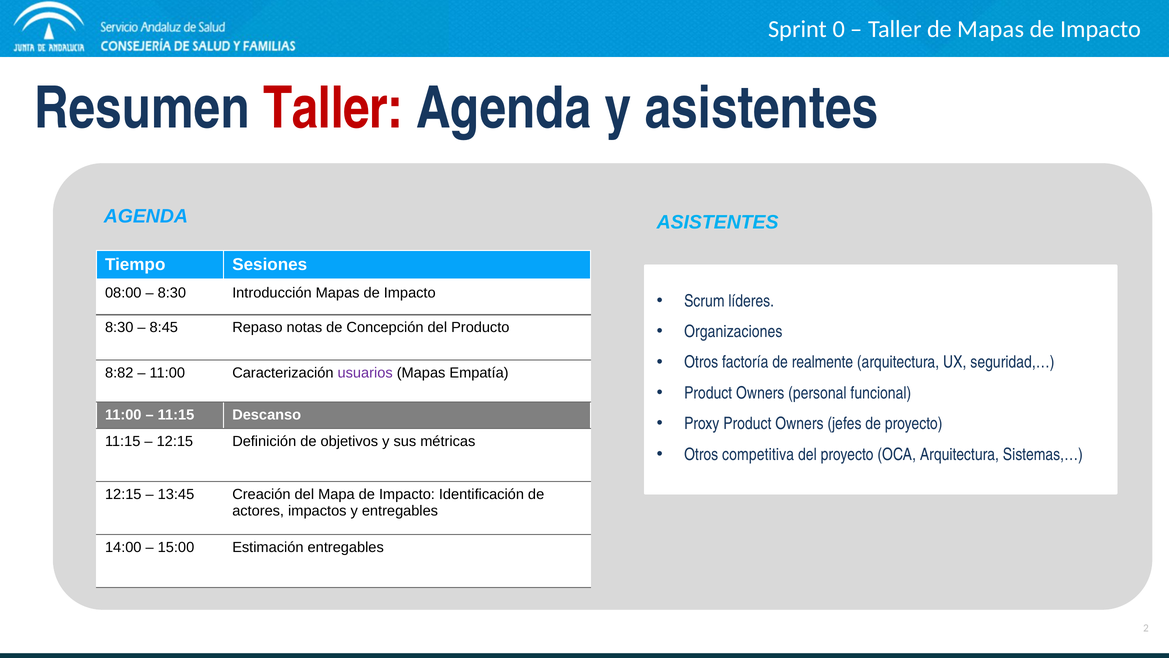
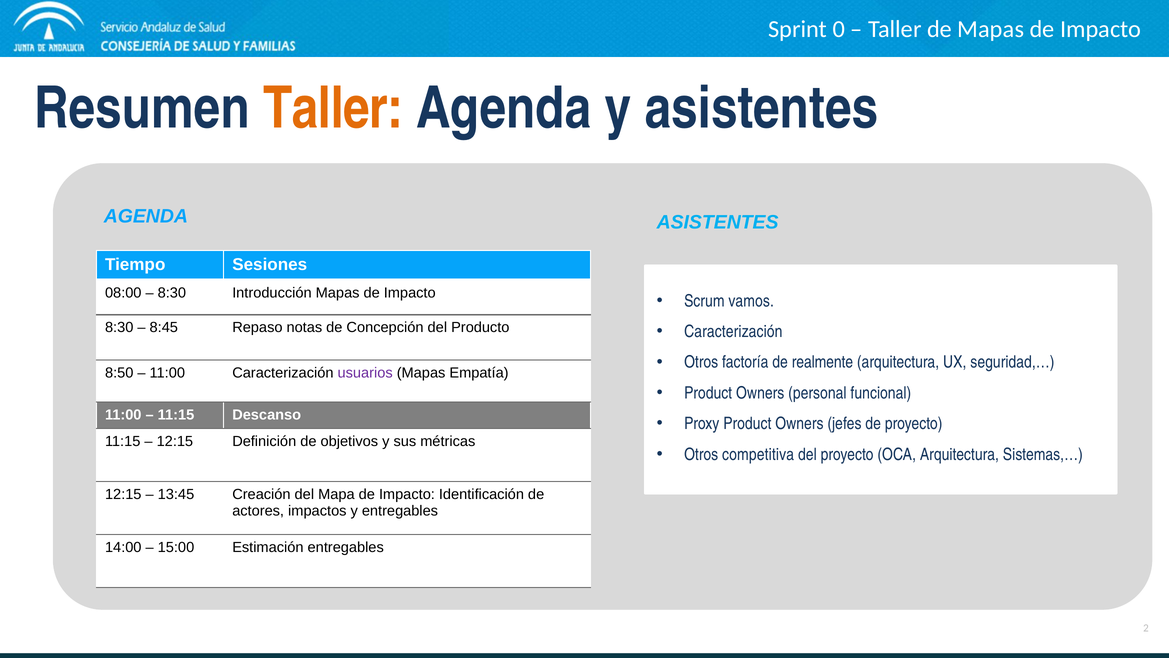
Taller colour: red -> orange (333, 108)
líderes: líderes -> vamos (751, 301)
Organizaciones: Organizaciones -> Caracterización (733, 331)
8:82: 8:82 -> 8:50 (119, 373)
